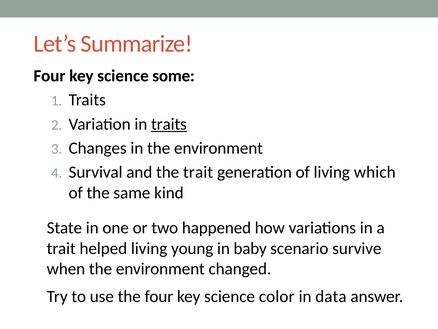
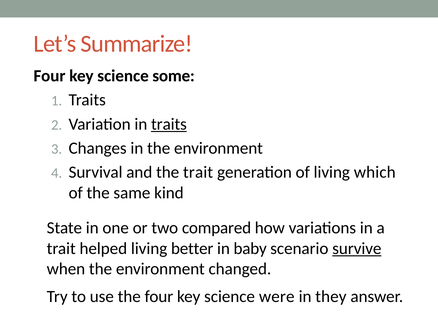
happened: happened -> compared (217, 228)
young: young -> better (192, 248)
survive underline: none -> present (357, 248)
color: color -> were (277, 296)
data: data -> they (331, 296)
